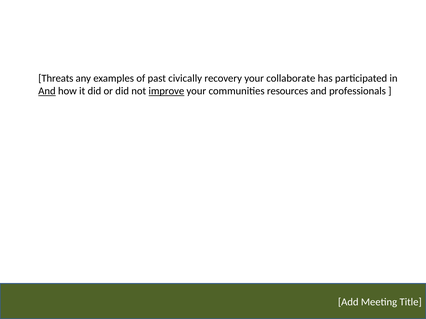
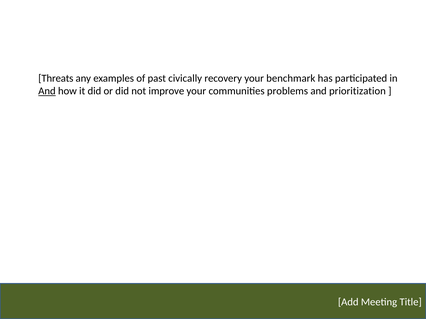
collaborate: collaborate -> benchmark (291, 78)
improve underline: present -> none (166, 91)
resources: resources -> problems (287, 91)
professionals: professionals -> prioritization (357, 91)
